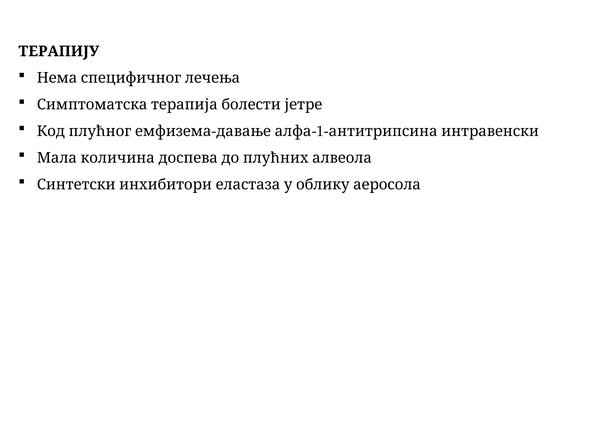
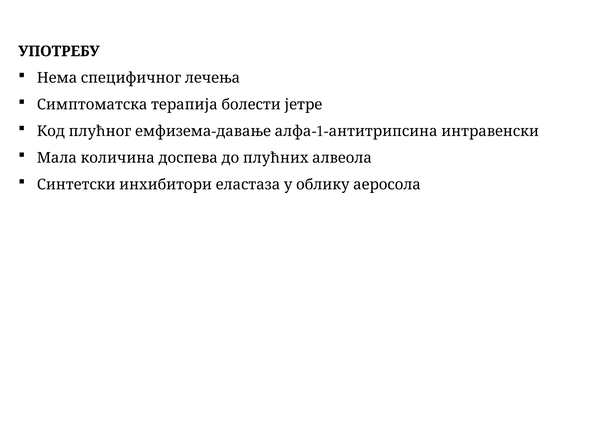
ТЕРАПИЈУ: ТЕРАПИЈУ -> УПОТРЕБУ (59, 51)
